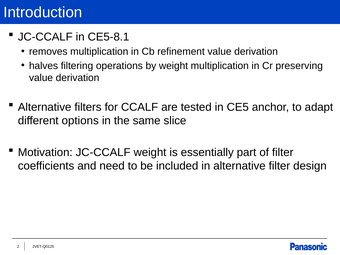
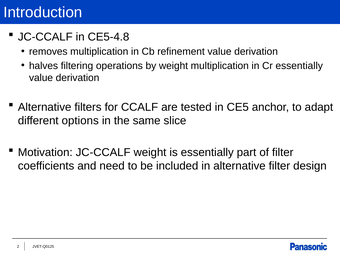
CE5-8.1: CE5-8.1 -> CE5-4.8 (108, 37)
Cr preserving: preserving -> essentially (299, 66)
